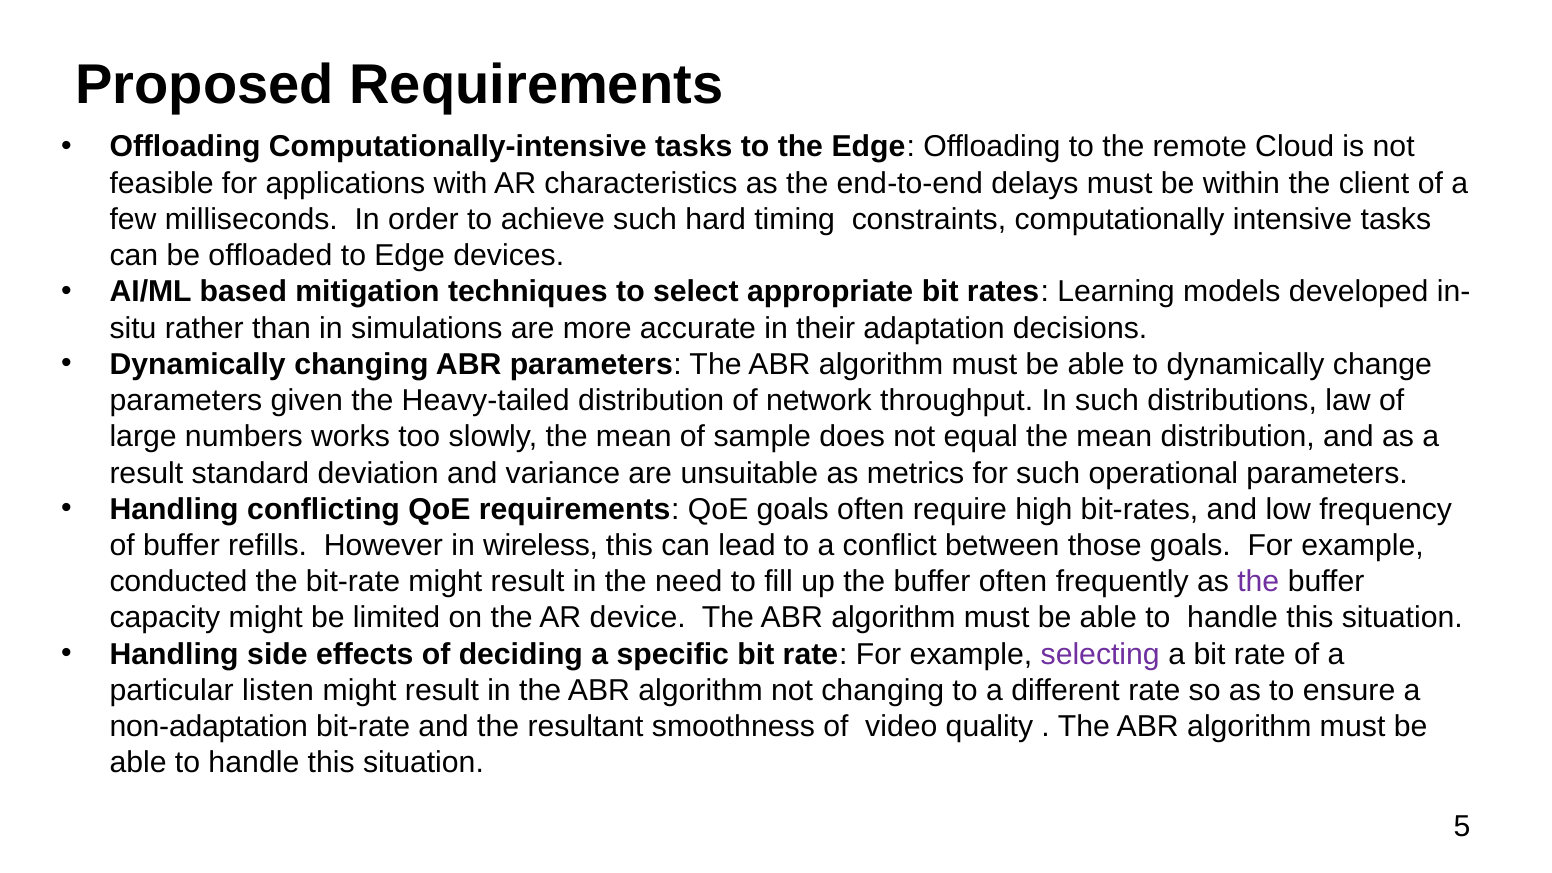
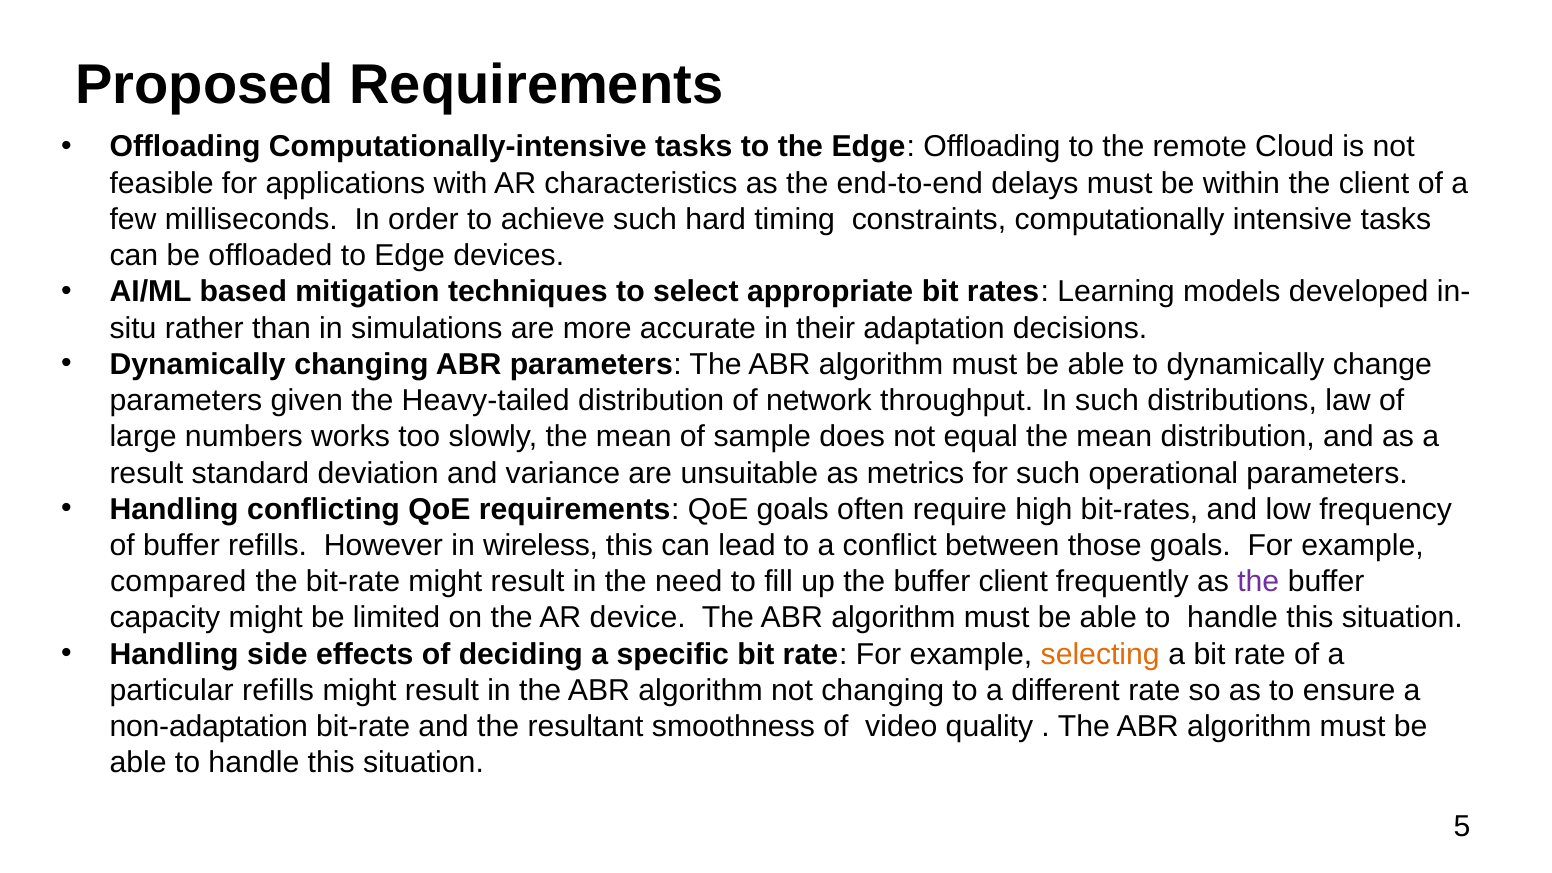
conducted: conducted -> compared (178, 582)
buffer often: often -> client (1013, 582)
selecting colour: purple -> orange (1100, 654)
particular listen: listen -> refills (278, 691)
